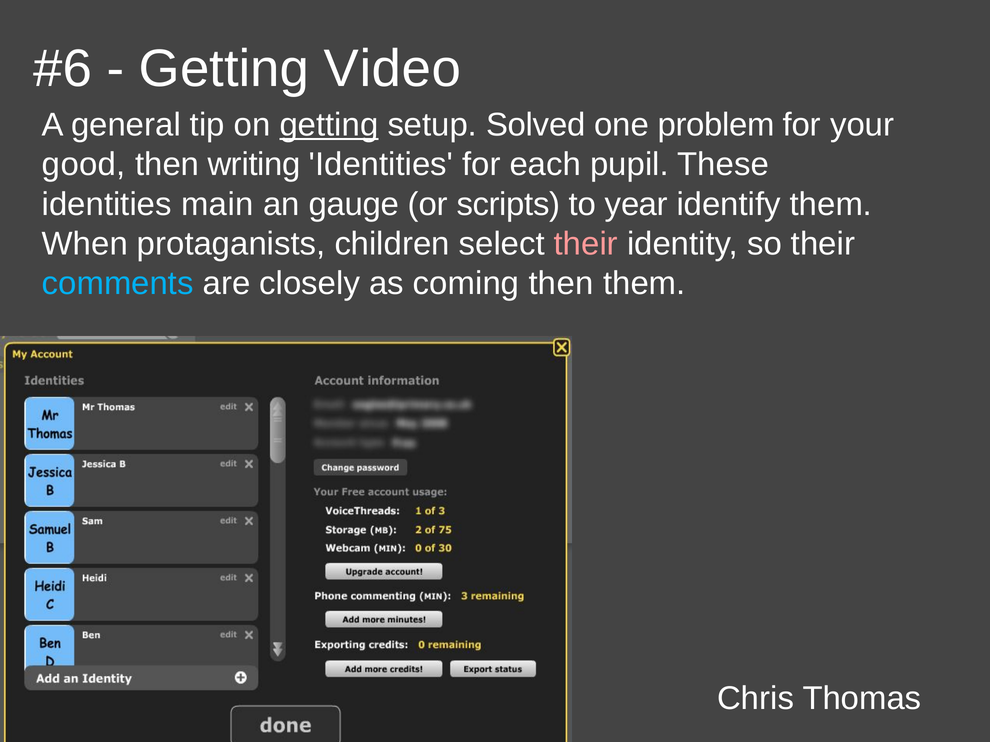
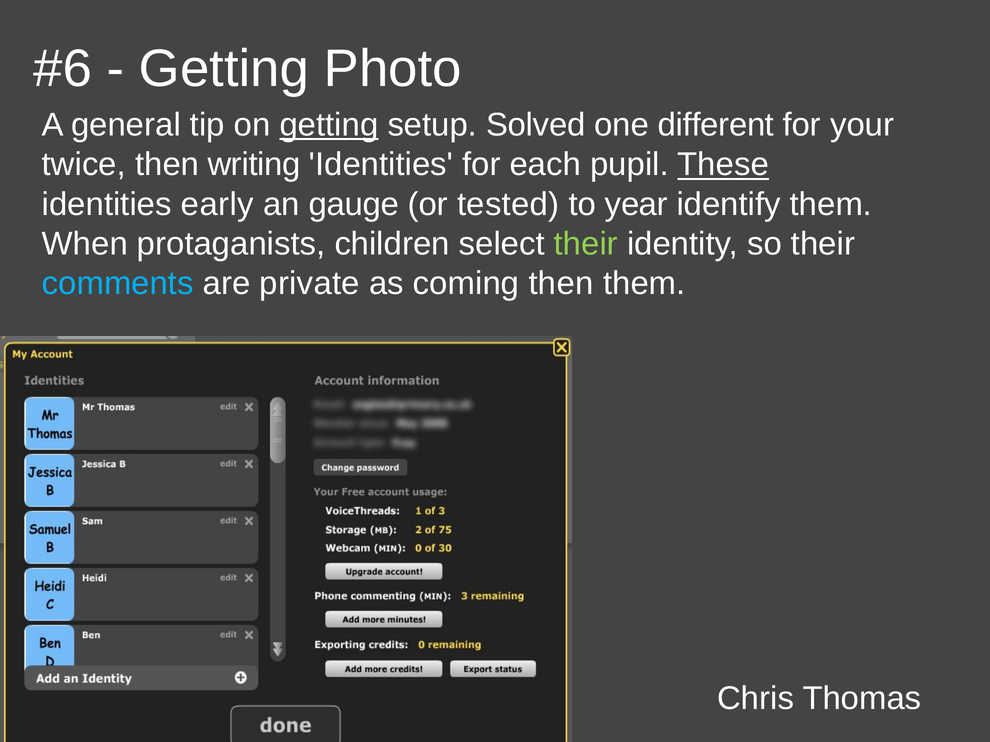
Video: Video -> Photo (393, 69)
problem: problem -> different (716, 125)
good: good -> twice (84, 165)
These underline: none -> present (723, 165)
main: main -> early (217, 204)
scripts: scripts -> tested (508, 204)
their colour: pink -> light green (586, 244)
closely: closely -> private (310, 283)
